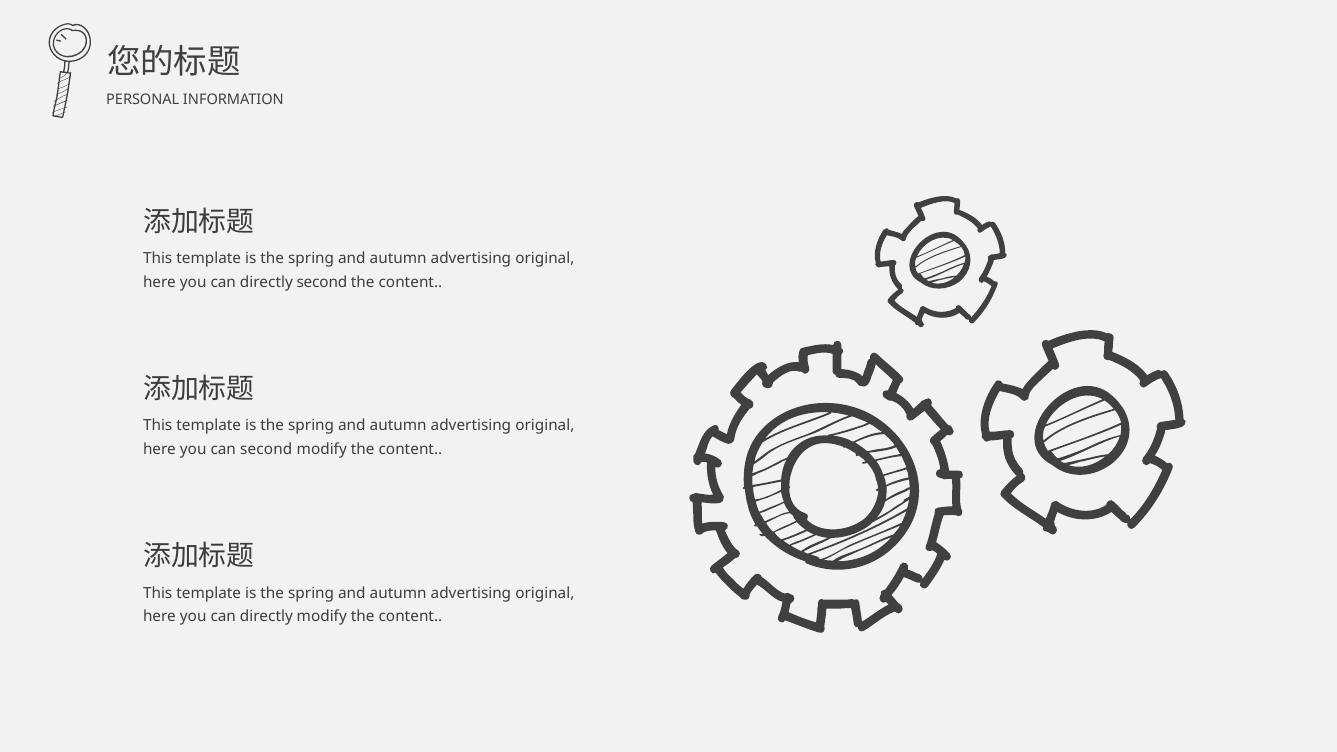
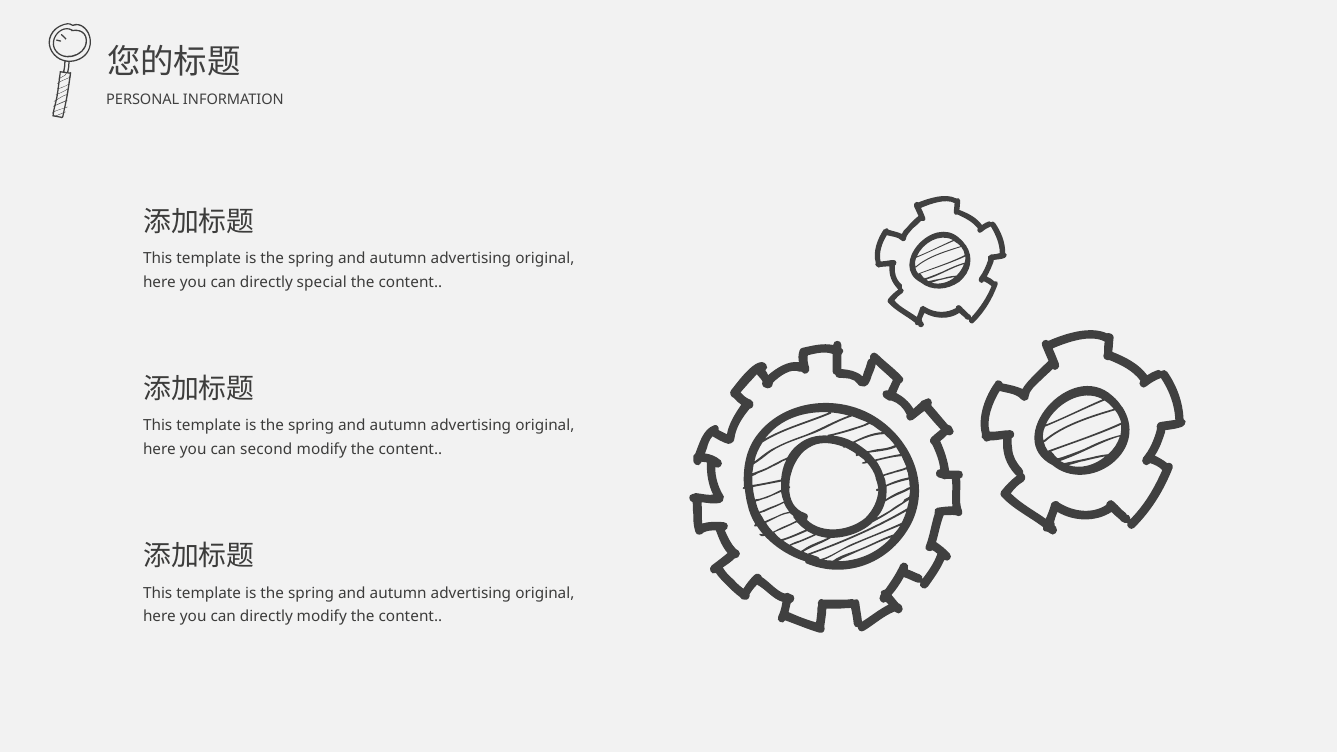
directly second: second -> special (322, 283)
